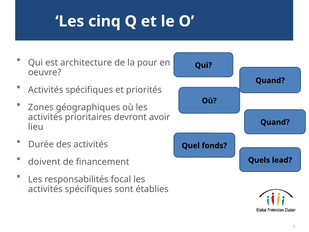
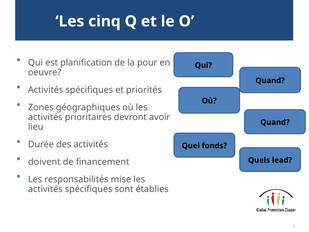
architecture: architecture -> planification (86, 63)
focal: focal -> mise (121, 179)
